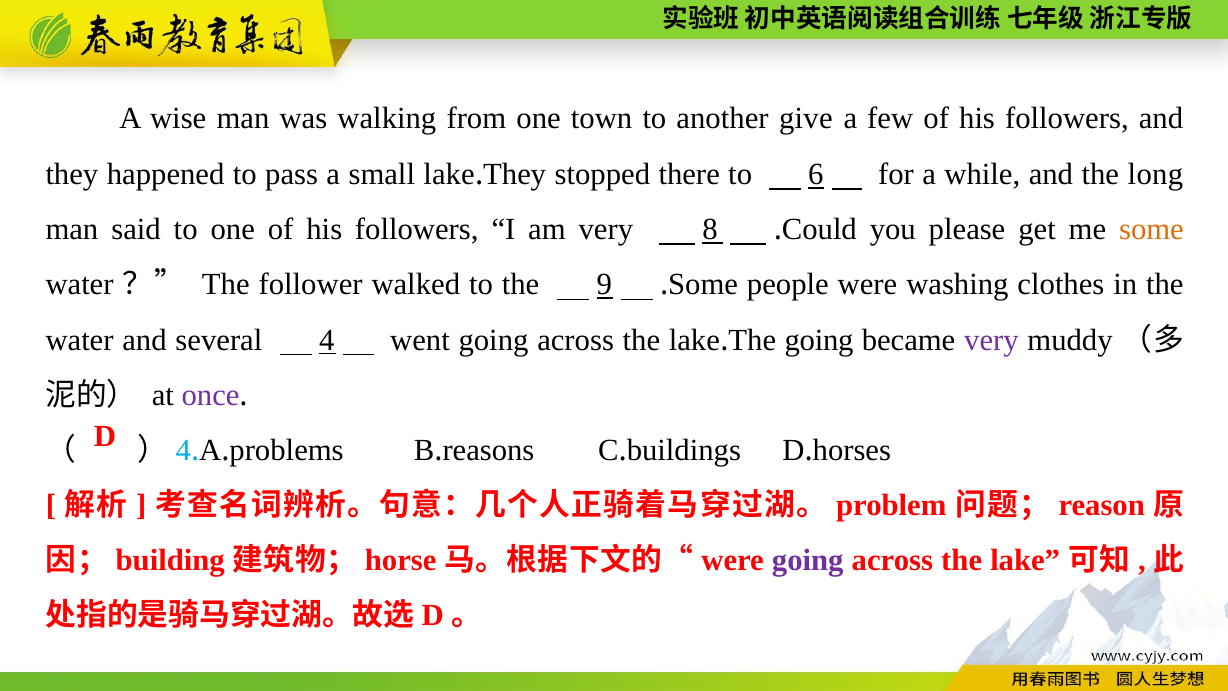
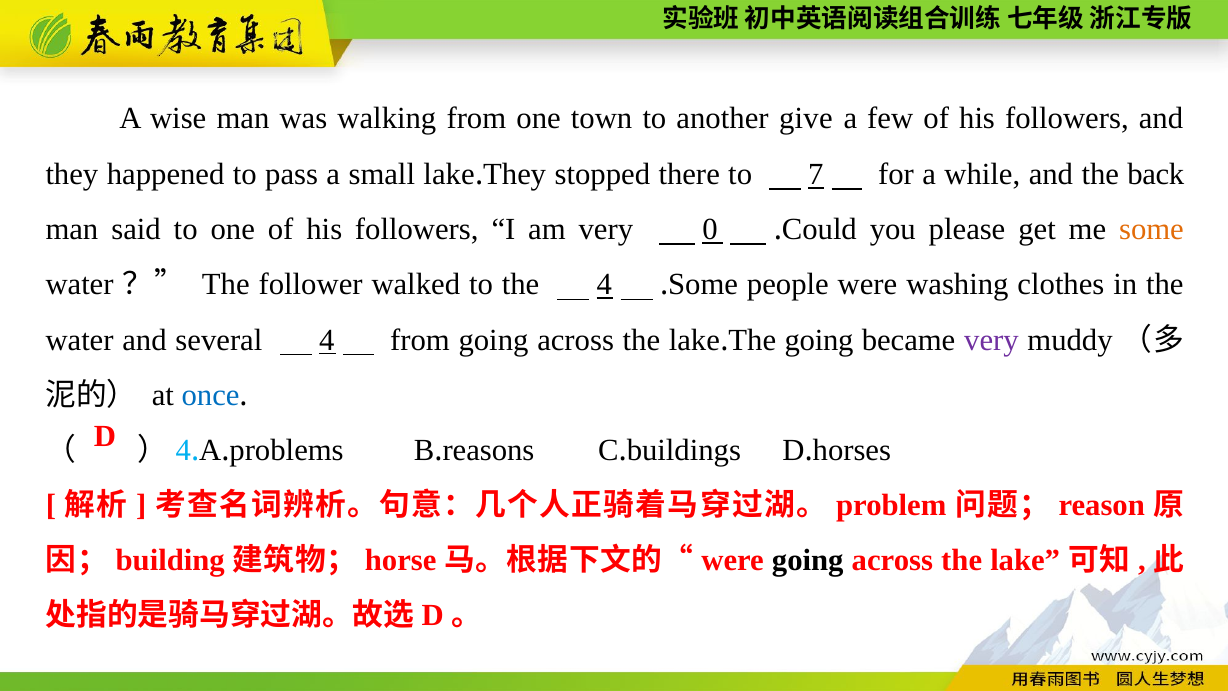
6: 6 -> 7 (816, 174)
long: long -> back (1156, 174)
8: 8 -> 0 (710, 229)
the 9: 9 -> 4 (604, 285)
4 went: went -> from (420, 340)
once colour: purple -> blue (211, 395)
going colour: purple -> black (808, 560)
